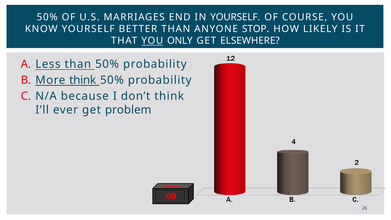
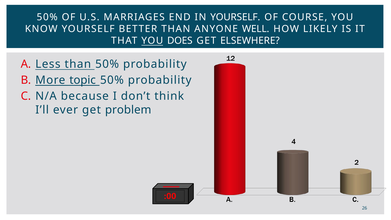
STOP: STOP -> WELL (256, 29)
ONLY: ONLY -> DOES (180, 41)
More think: think -> topic (83, 80)
